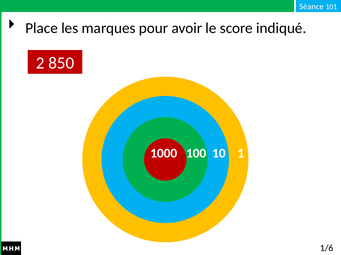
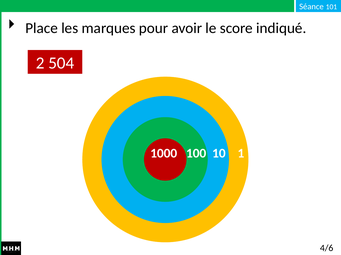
850: 850 -> 504 (61, 63)
1/6: 1/6 -> 4/6 (327, 249)
